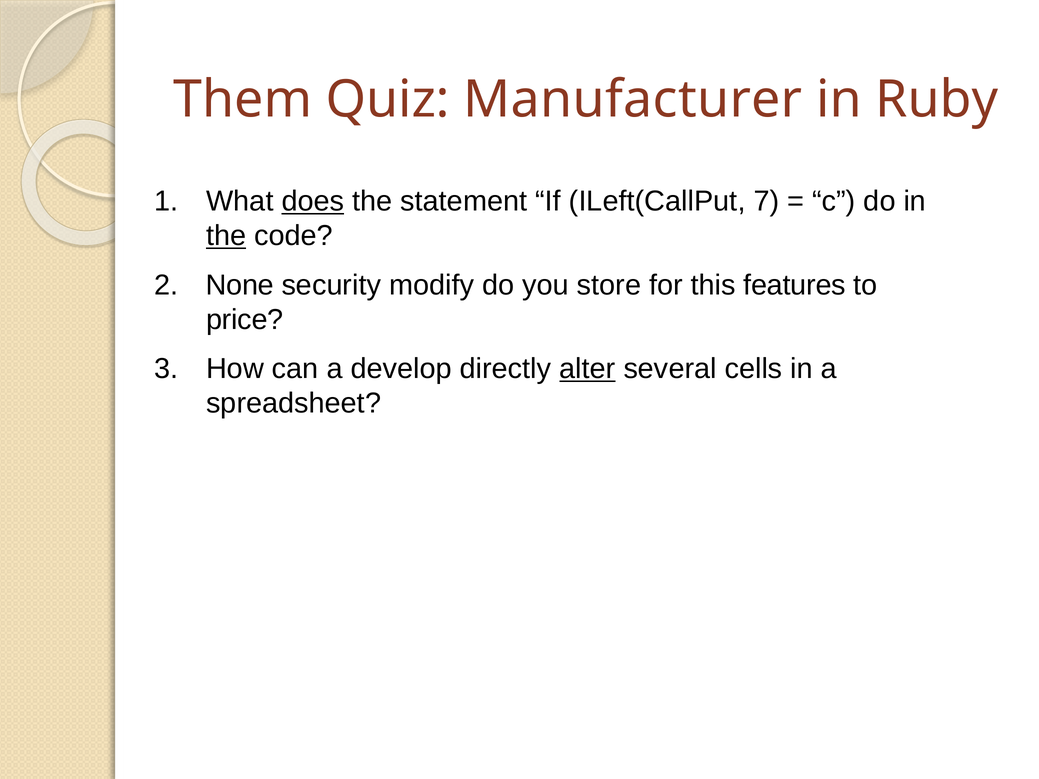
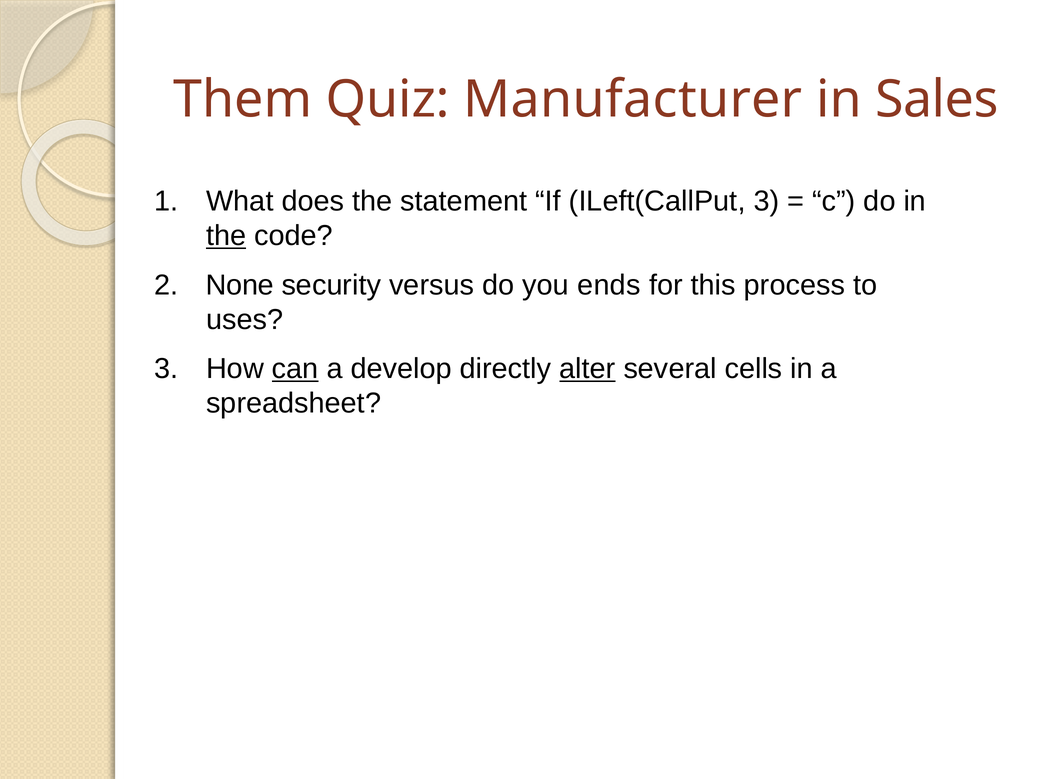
Ruby: Ruby -> Sales (937, 100)
does underline: present -> none (313, 201)
ILeft(CallPut 7: 7 -> 3 (766, 201)
modify: modify -> versus (432, 285)
store: store -> ends (609, 285)
features: features -> process (794, 285)
price: price -> uses (245, 320)
can underline: none -> present (295, 369)
